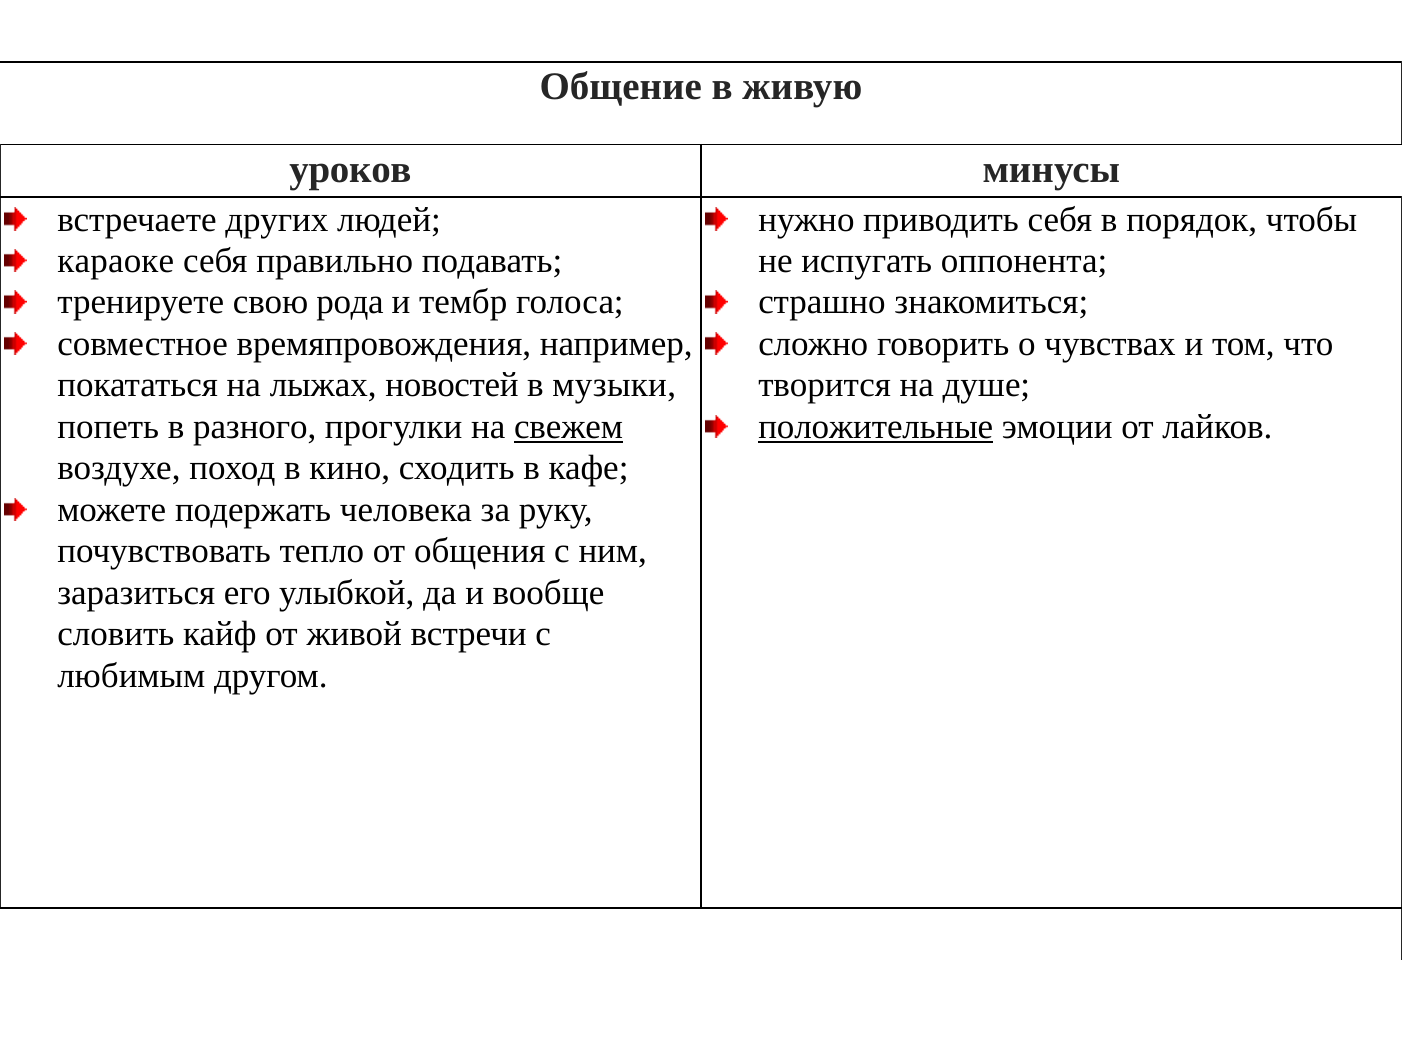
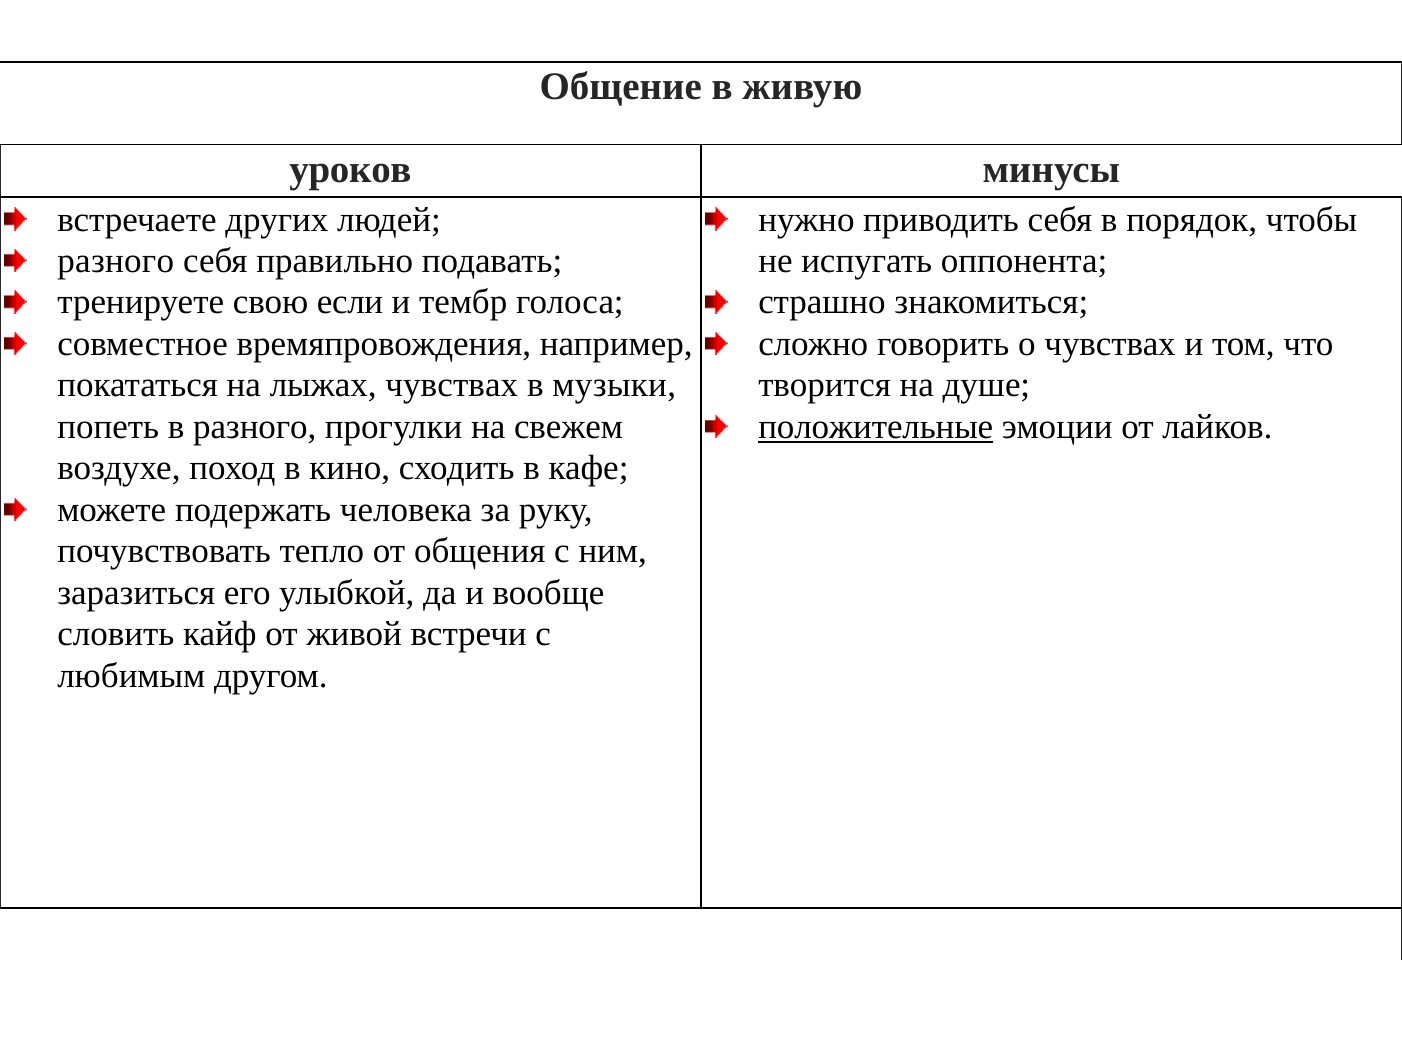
караоке: караоке -> разного (116, 261)
рода: рода -> если (350, 303)
лыжах новостей: новостей -> чувствах (452, 386)
свежем underline: present -> none (568, 427)
